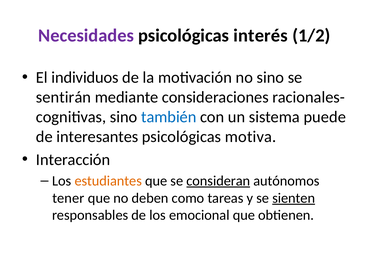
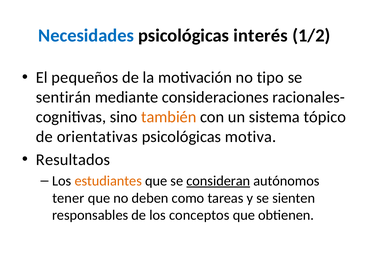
Necesidades colour: purple -> blue (86, 35)
individuos: individuos -> pequeños (85, 77)
no sino: sino -> tipo (270, 77)
también colour: blue -> orange (169, 117)
puede: puede -> tópico (325, 117)
interesantes: interesantes -> orientativas (97, 137)
Interacción: Interacción -> Resultados (73, 160)
sienten underline: present -> none (294, 198)
emocional: emocional -> conceptos (199, 215)
